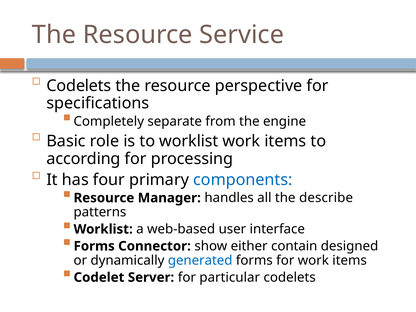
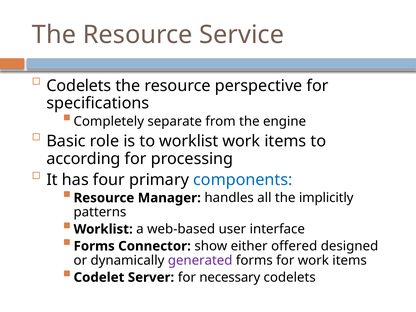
describe: describe -> implicitly (326, 198)
contain: contain -> offered (294, 246)
generated colour: blue -> purple (200, 260)
particular: particular -> necessary (230, 277)
